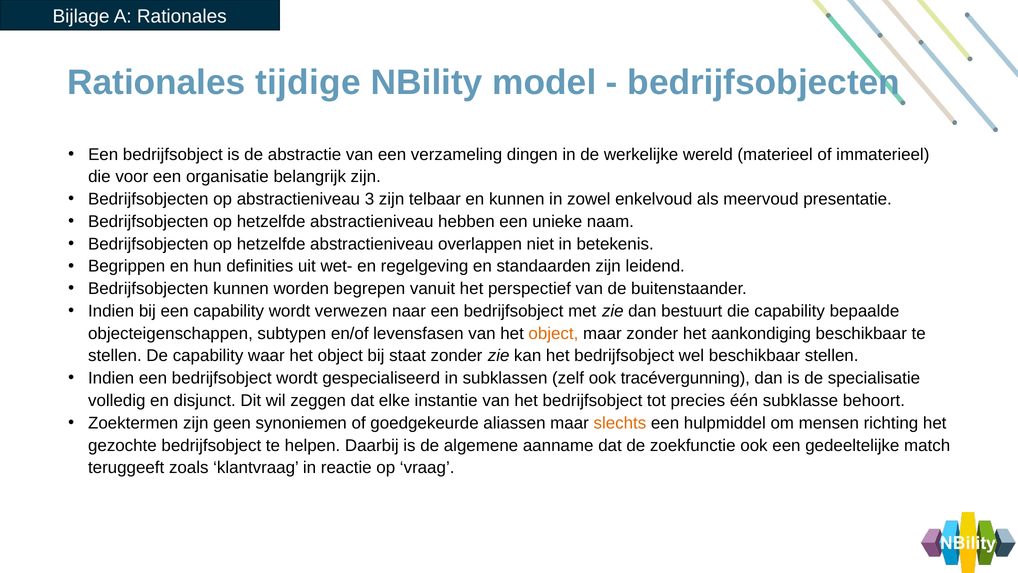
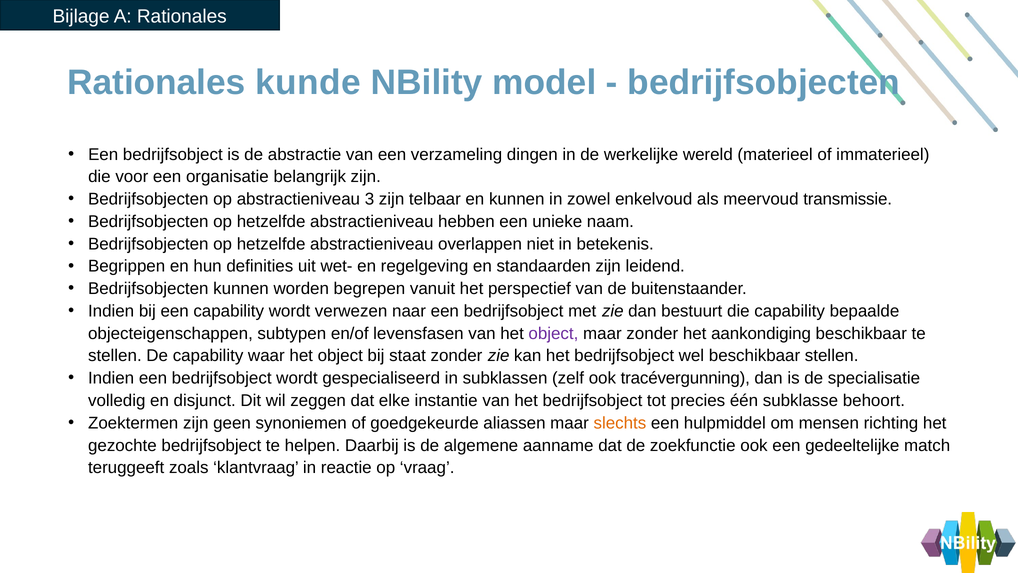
tijdige: tijdige -> kunde (308, 83)
presentatie: presentatie -> transmissie (848, 199)
object colour: orange -> purple (553, 333)
